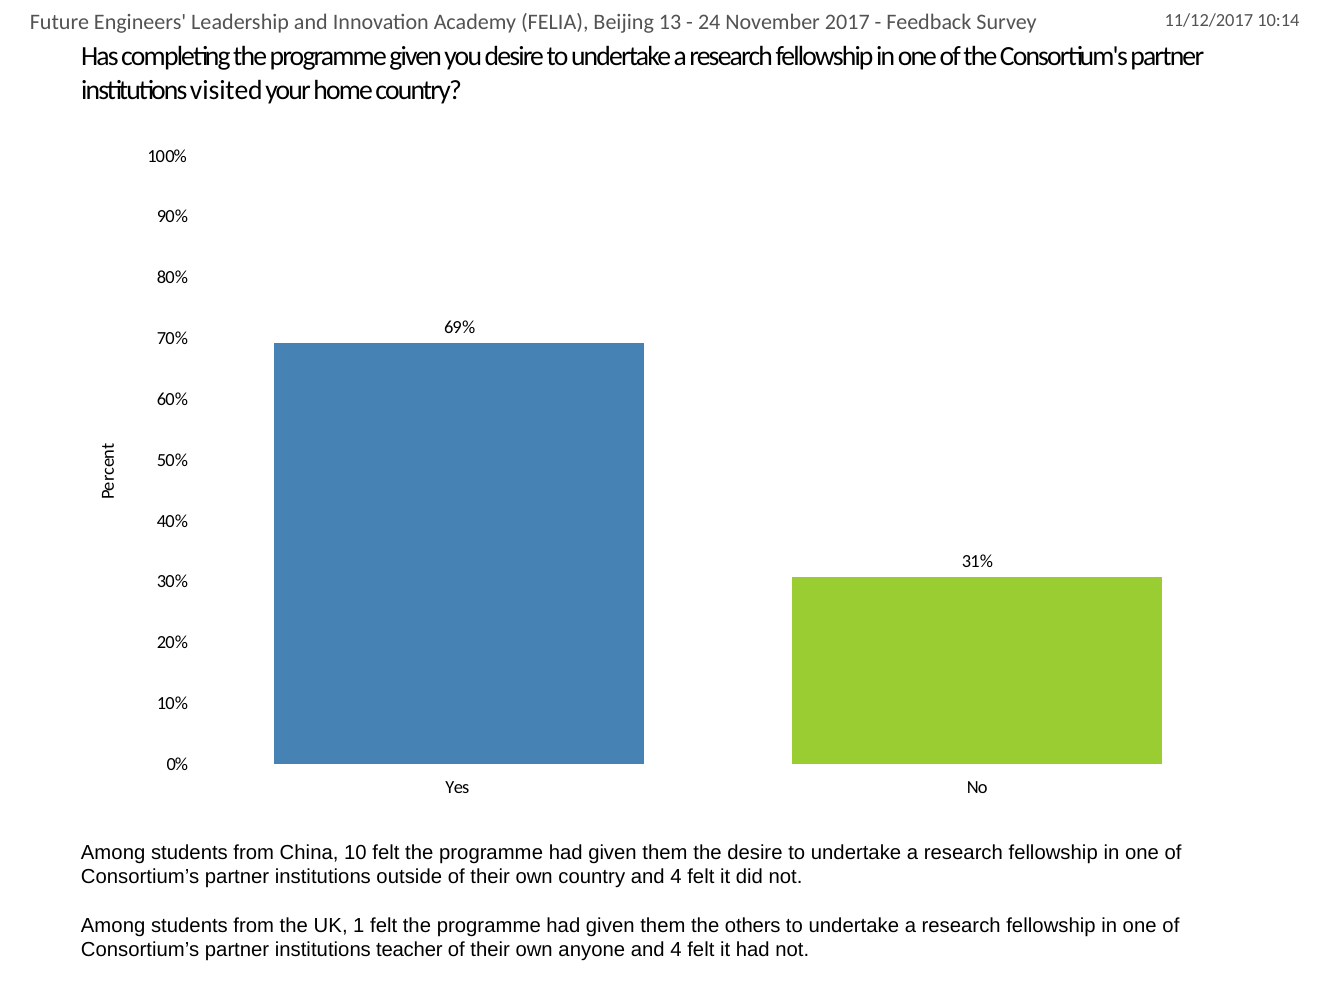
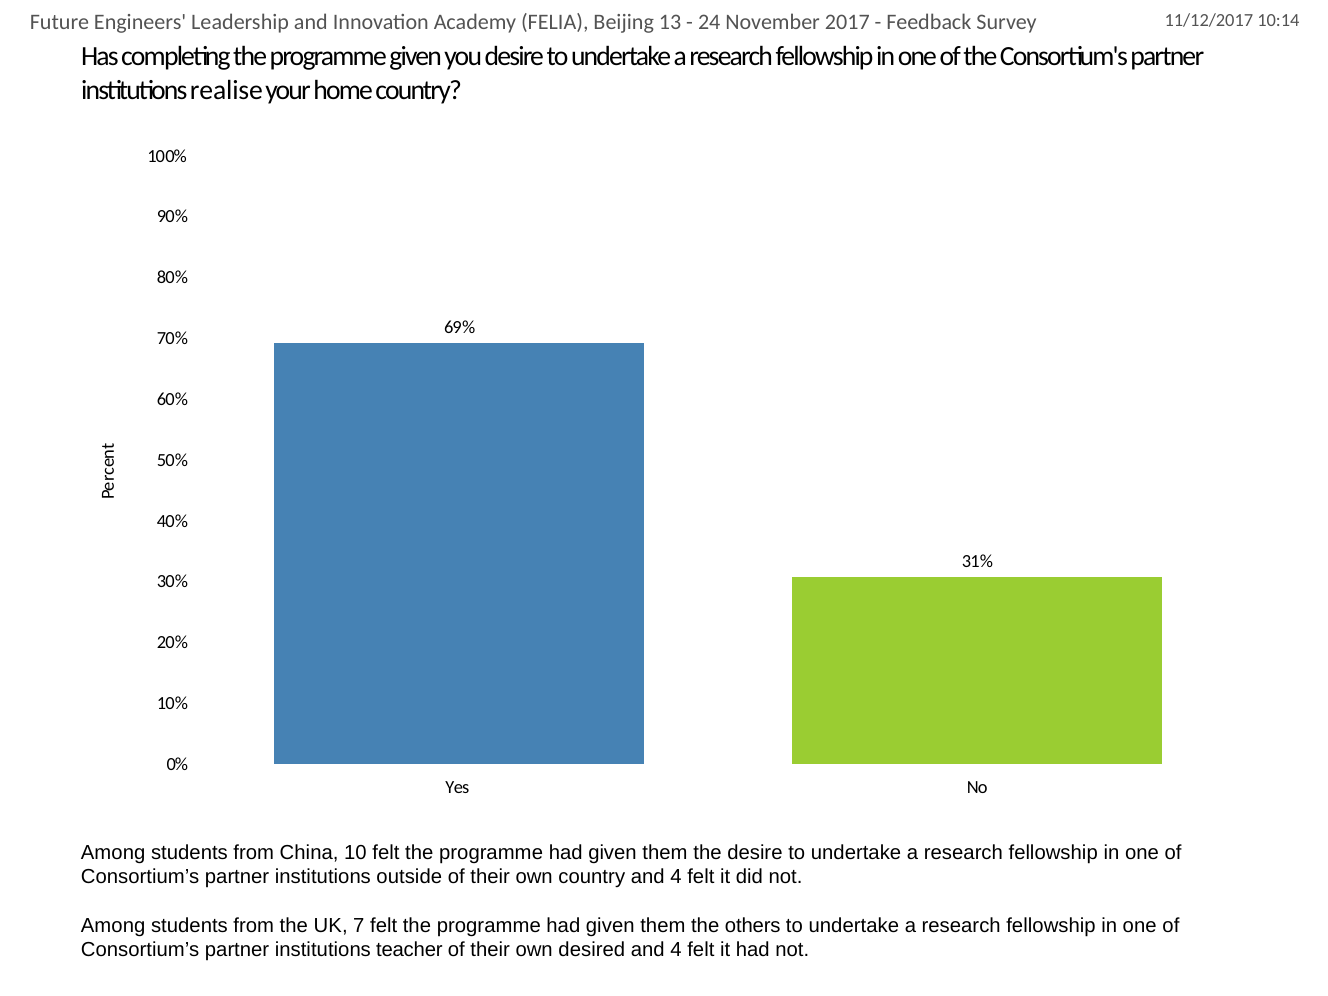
visited: visited -> realise (226, 90)
1: 1 -> 7 (359, 926)
anyone: anyone -> desired (592, 950)
